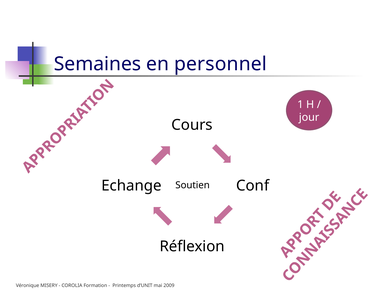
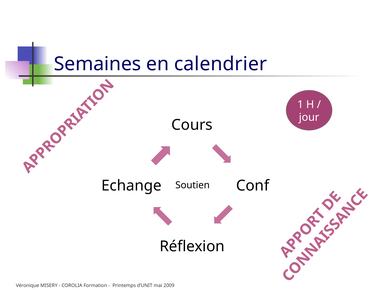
personnel: personnel -> calendrier (221, 64)
